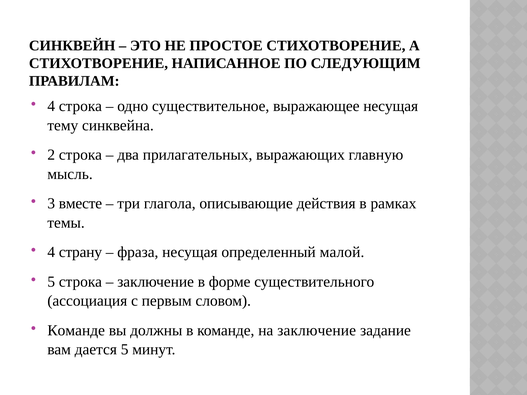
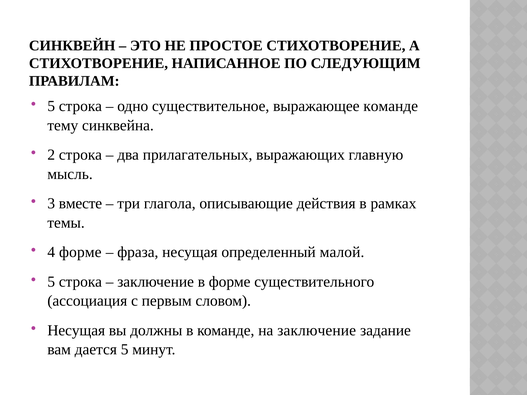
4: 4 -> 5 (51, 106)
выражающее несущая: несущая -> команде (391, 106)
4 страну: страну -> форме (80, 252)
Команде: Команде -> Несущая (76, 331)
